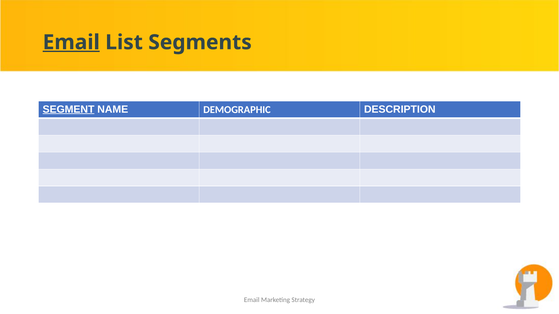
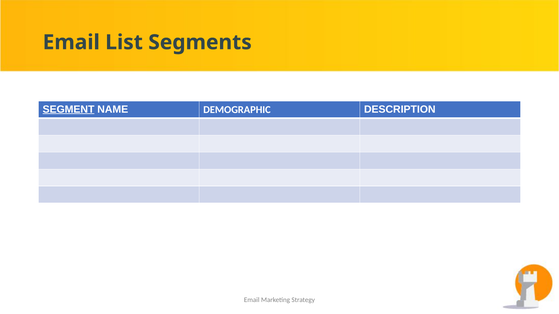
Email underline: present -> none (71, 42)
